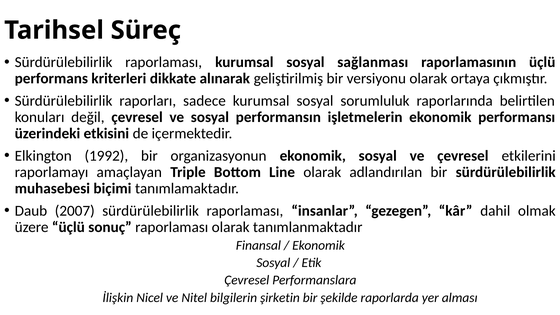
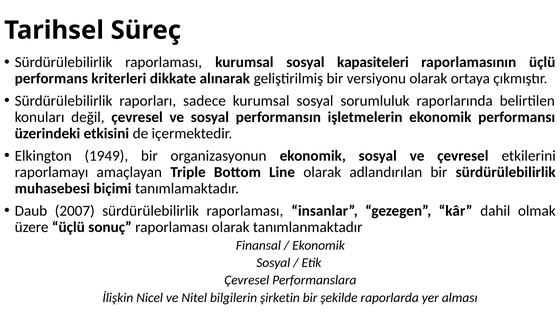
sağlanması: sağlanması -> kapasiteleri (373, 62)
1992: 1992 -> 1949 (106, 156)
